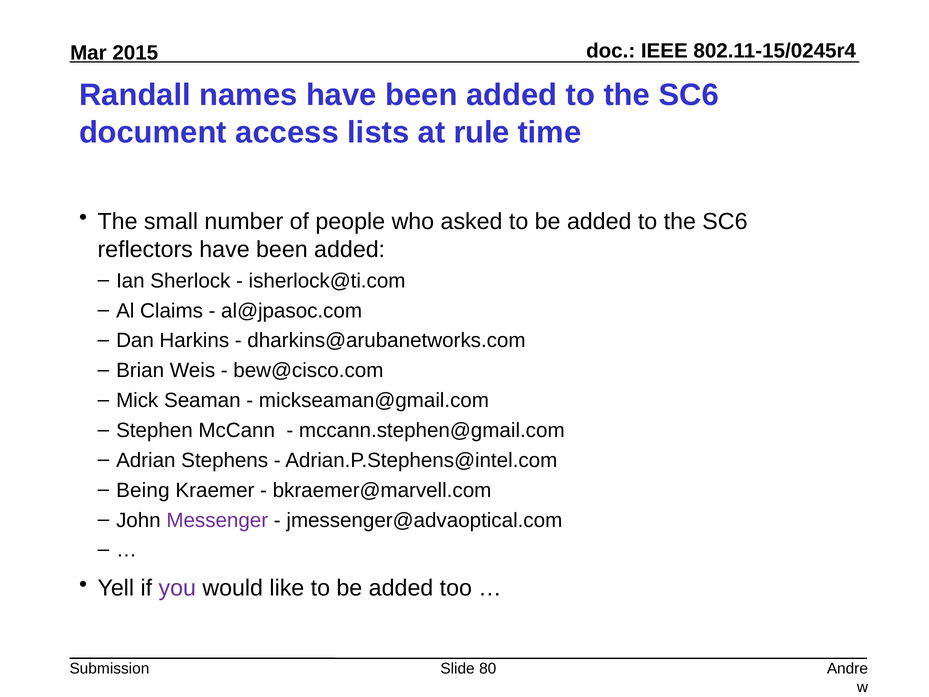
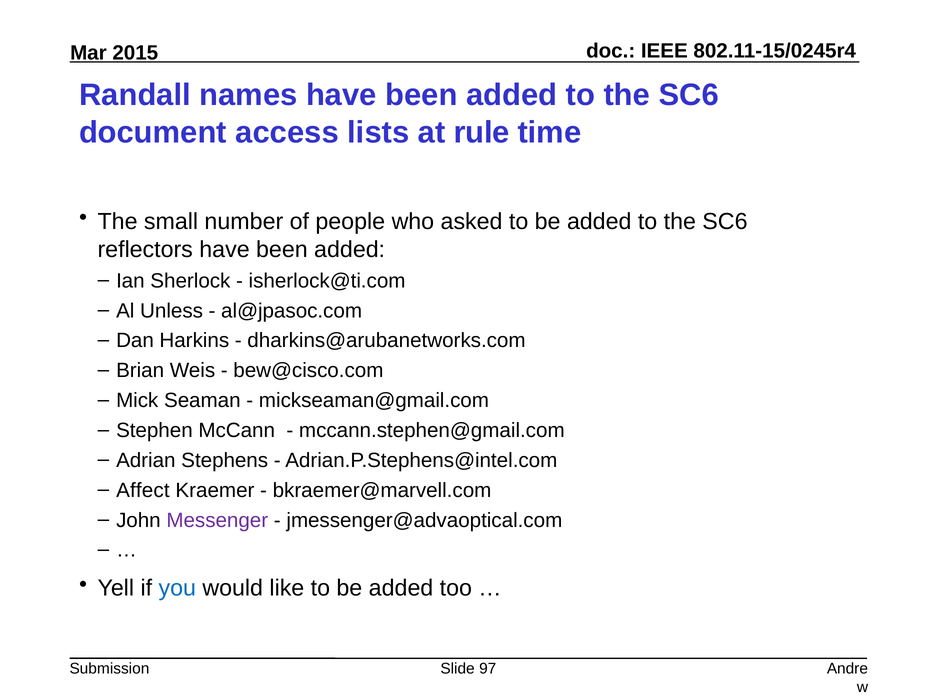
Claims: Claims -> Unless (172, 311)
Being: Being -> Affect (143, 490)
you colour: purple -> blue (177, 588)
80: 80 -> 97 (488, 668)
